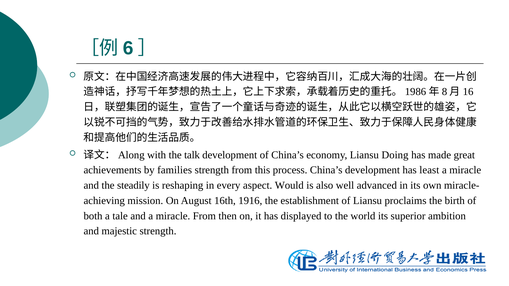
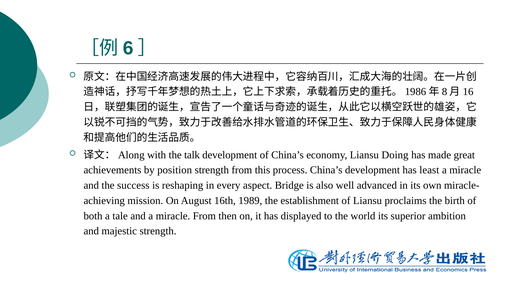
families: families -> position (175, 170)
steadily: steadily -> success (133, 186)
Would: Would -> Bridge (289, 186)
1916: 1916 -> 1989 (250, 201)
